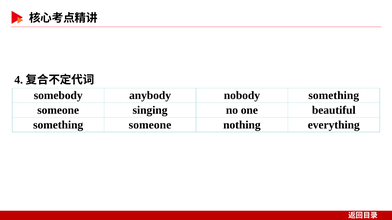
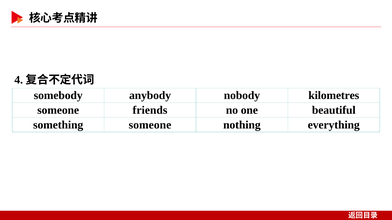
nobody something: something -> kilometres (334, 96)
singing: singing -> friends (150, 110)
